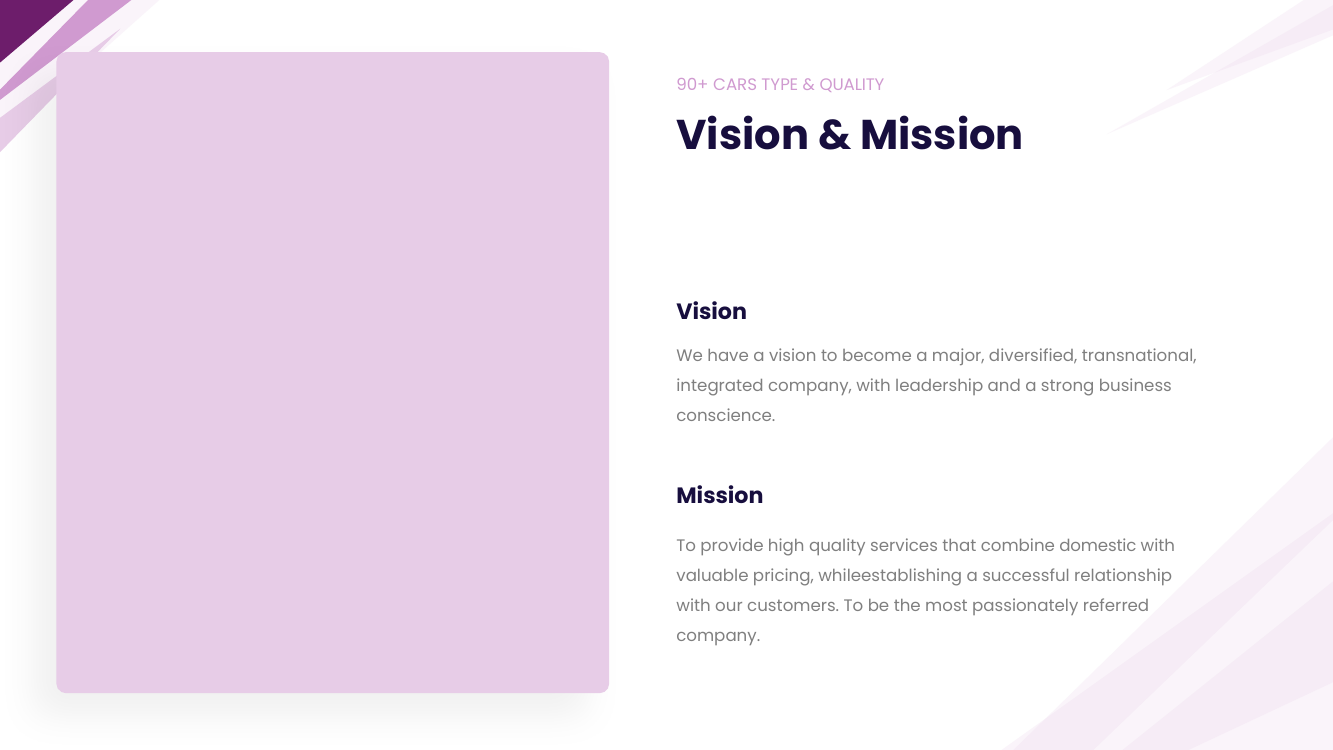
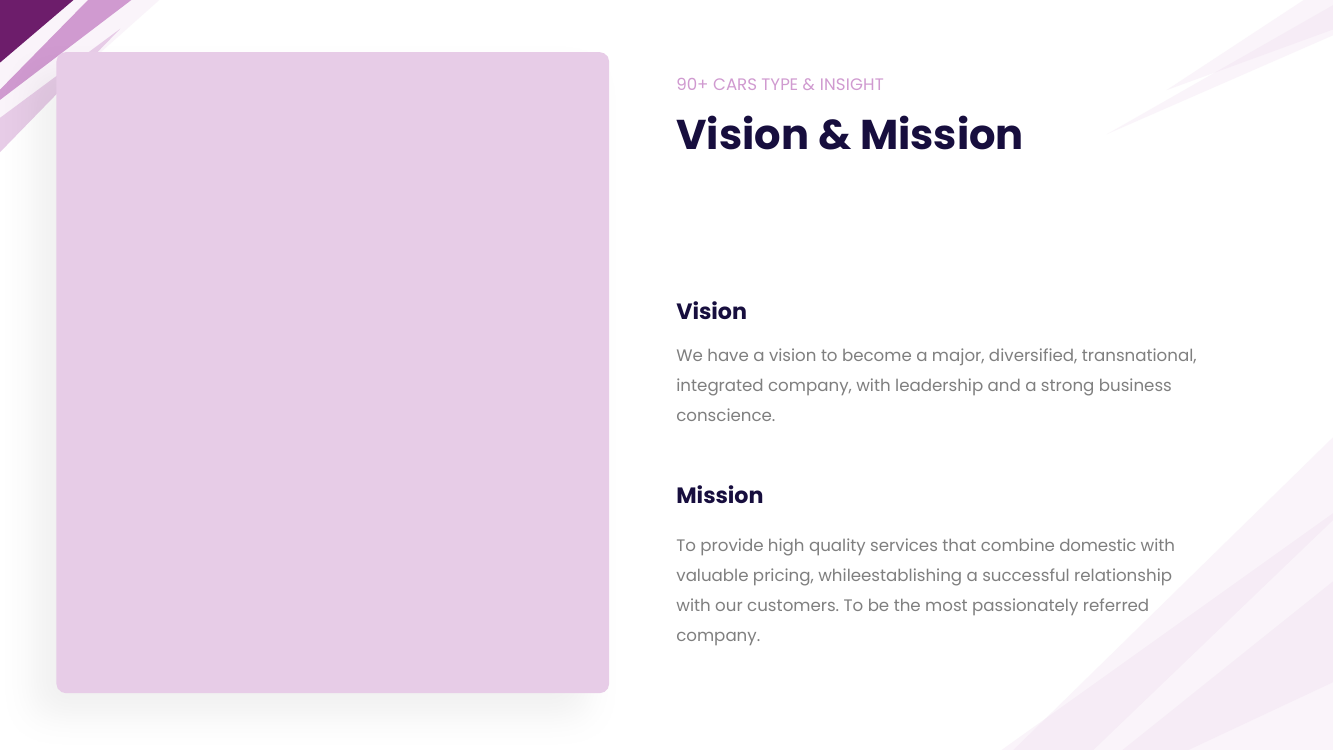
QUALITY: QUALITY -> INSIGHT (852, 85)
